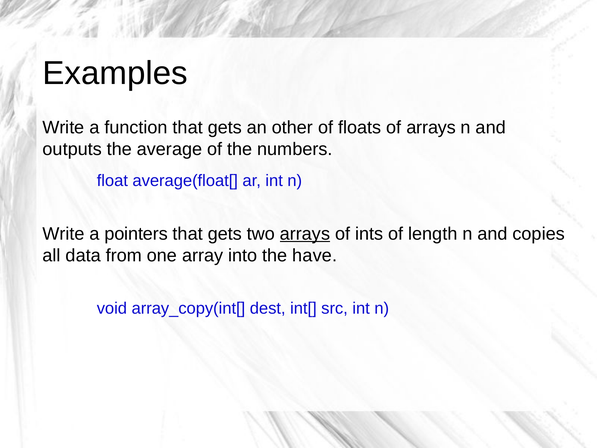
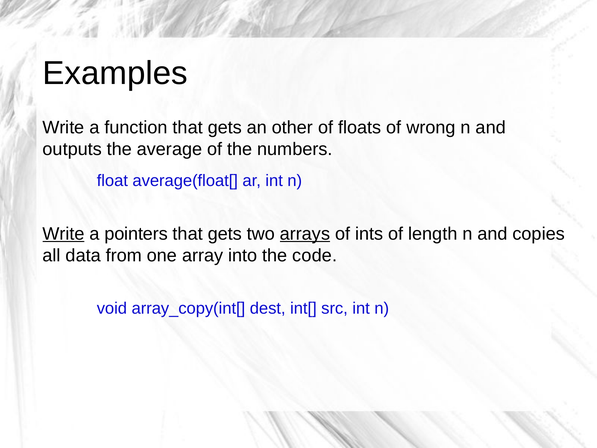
of arrays: arrays -> wrong (431, 128)
Write underline: none -> present (64, 234)
have: have -> code (315, 255)
